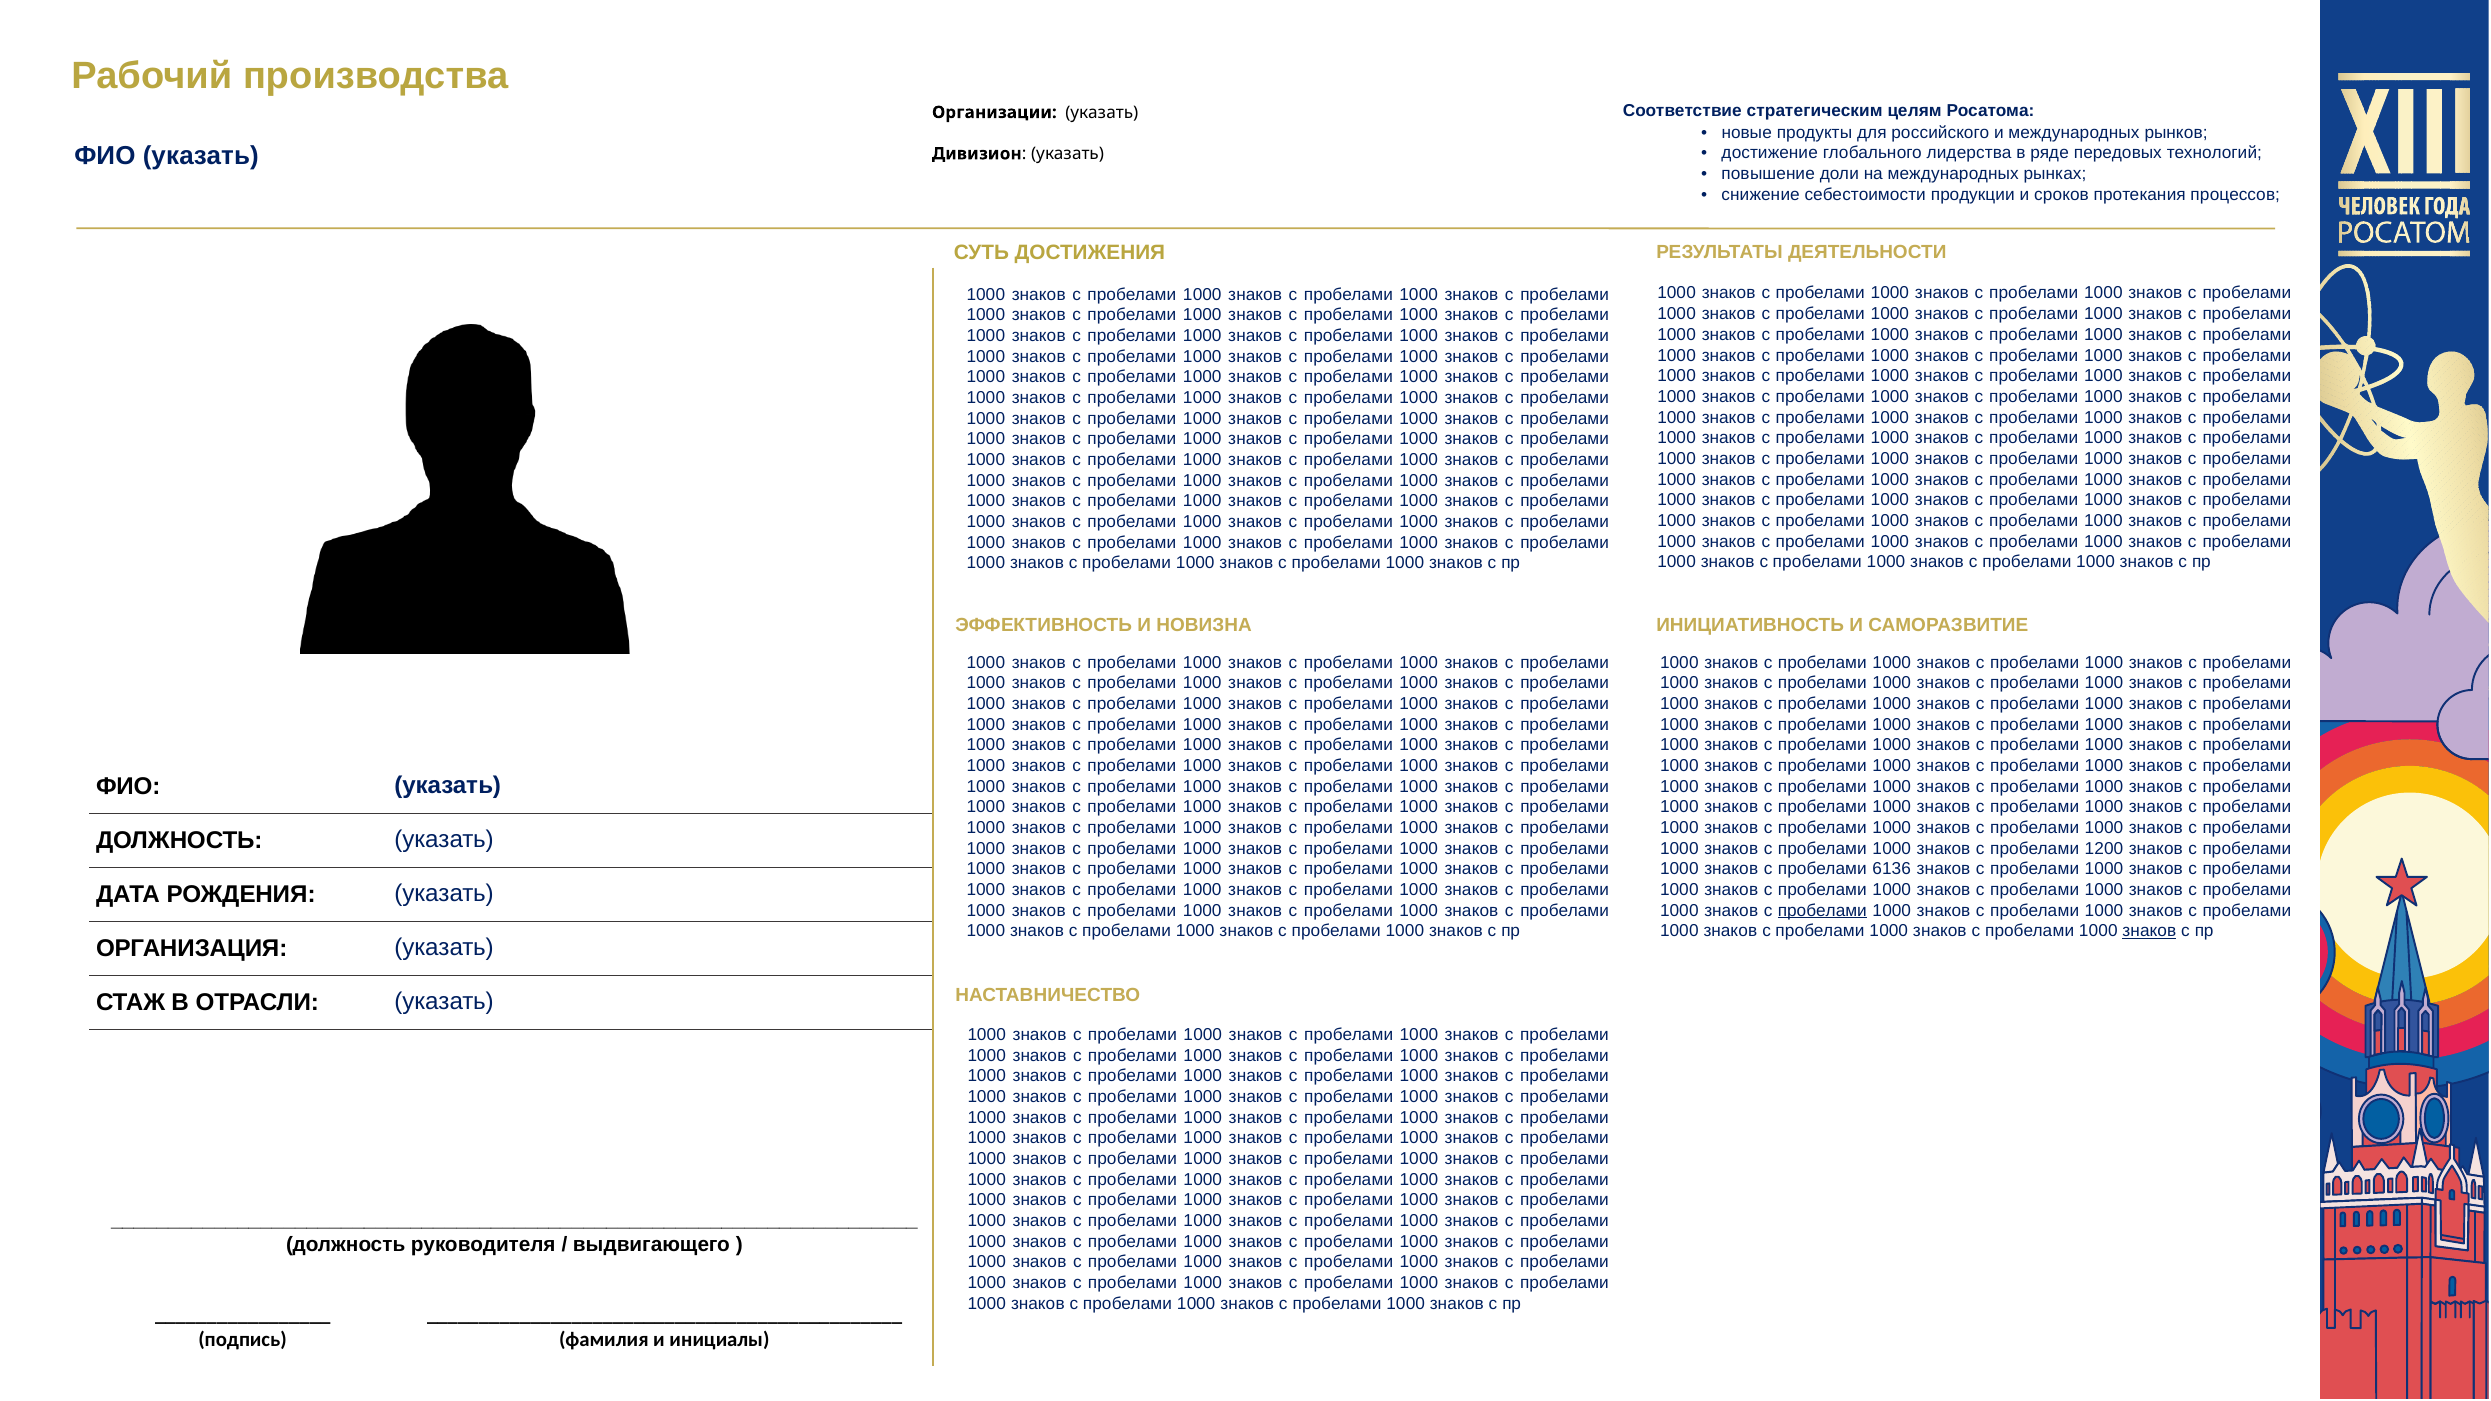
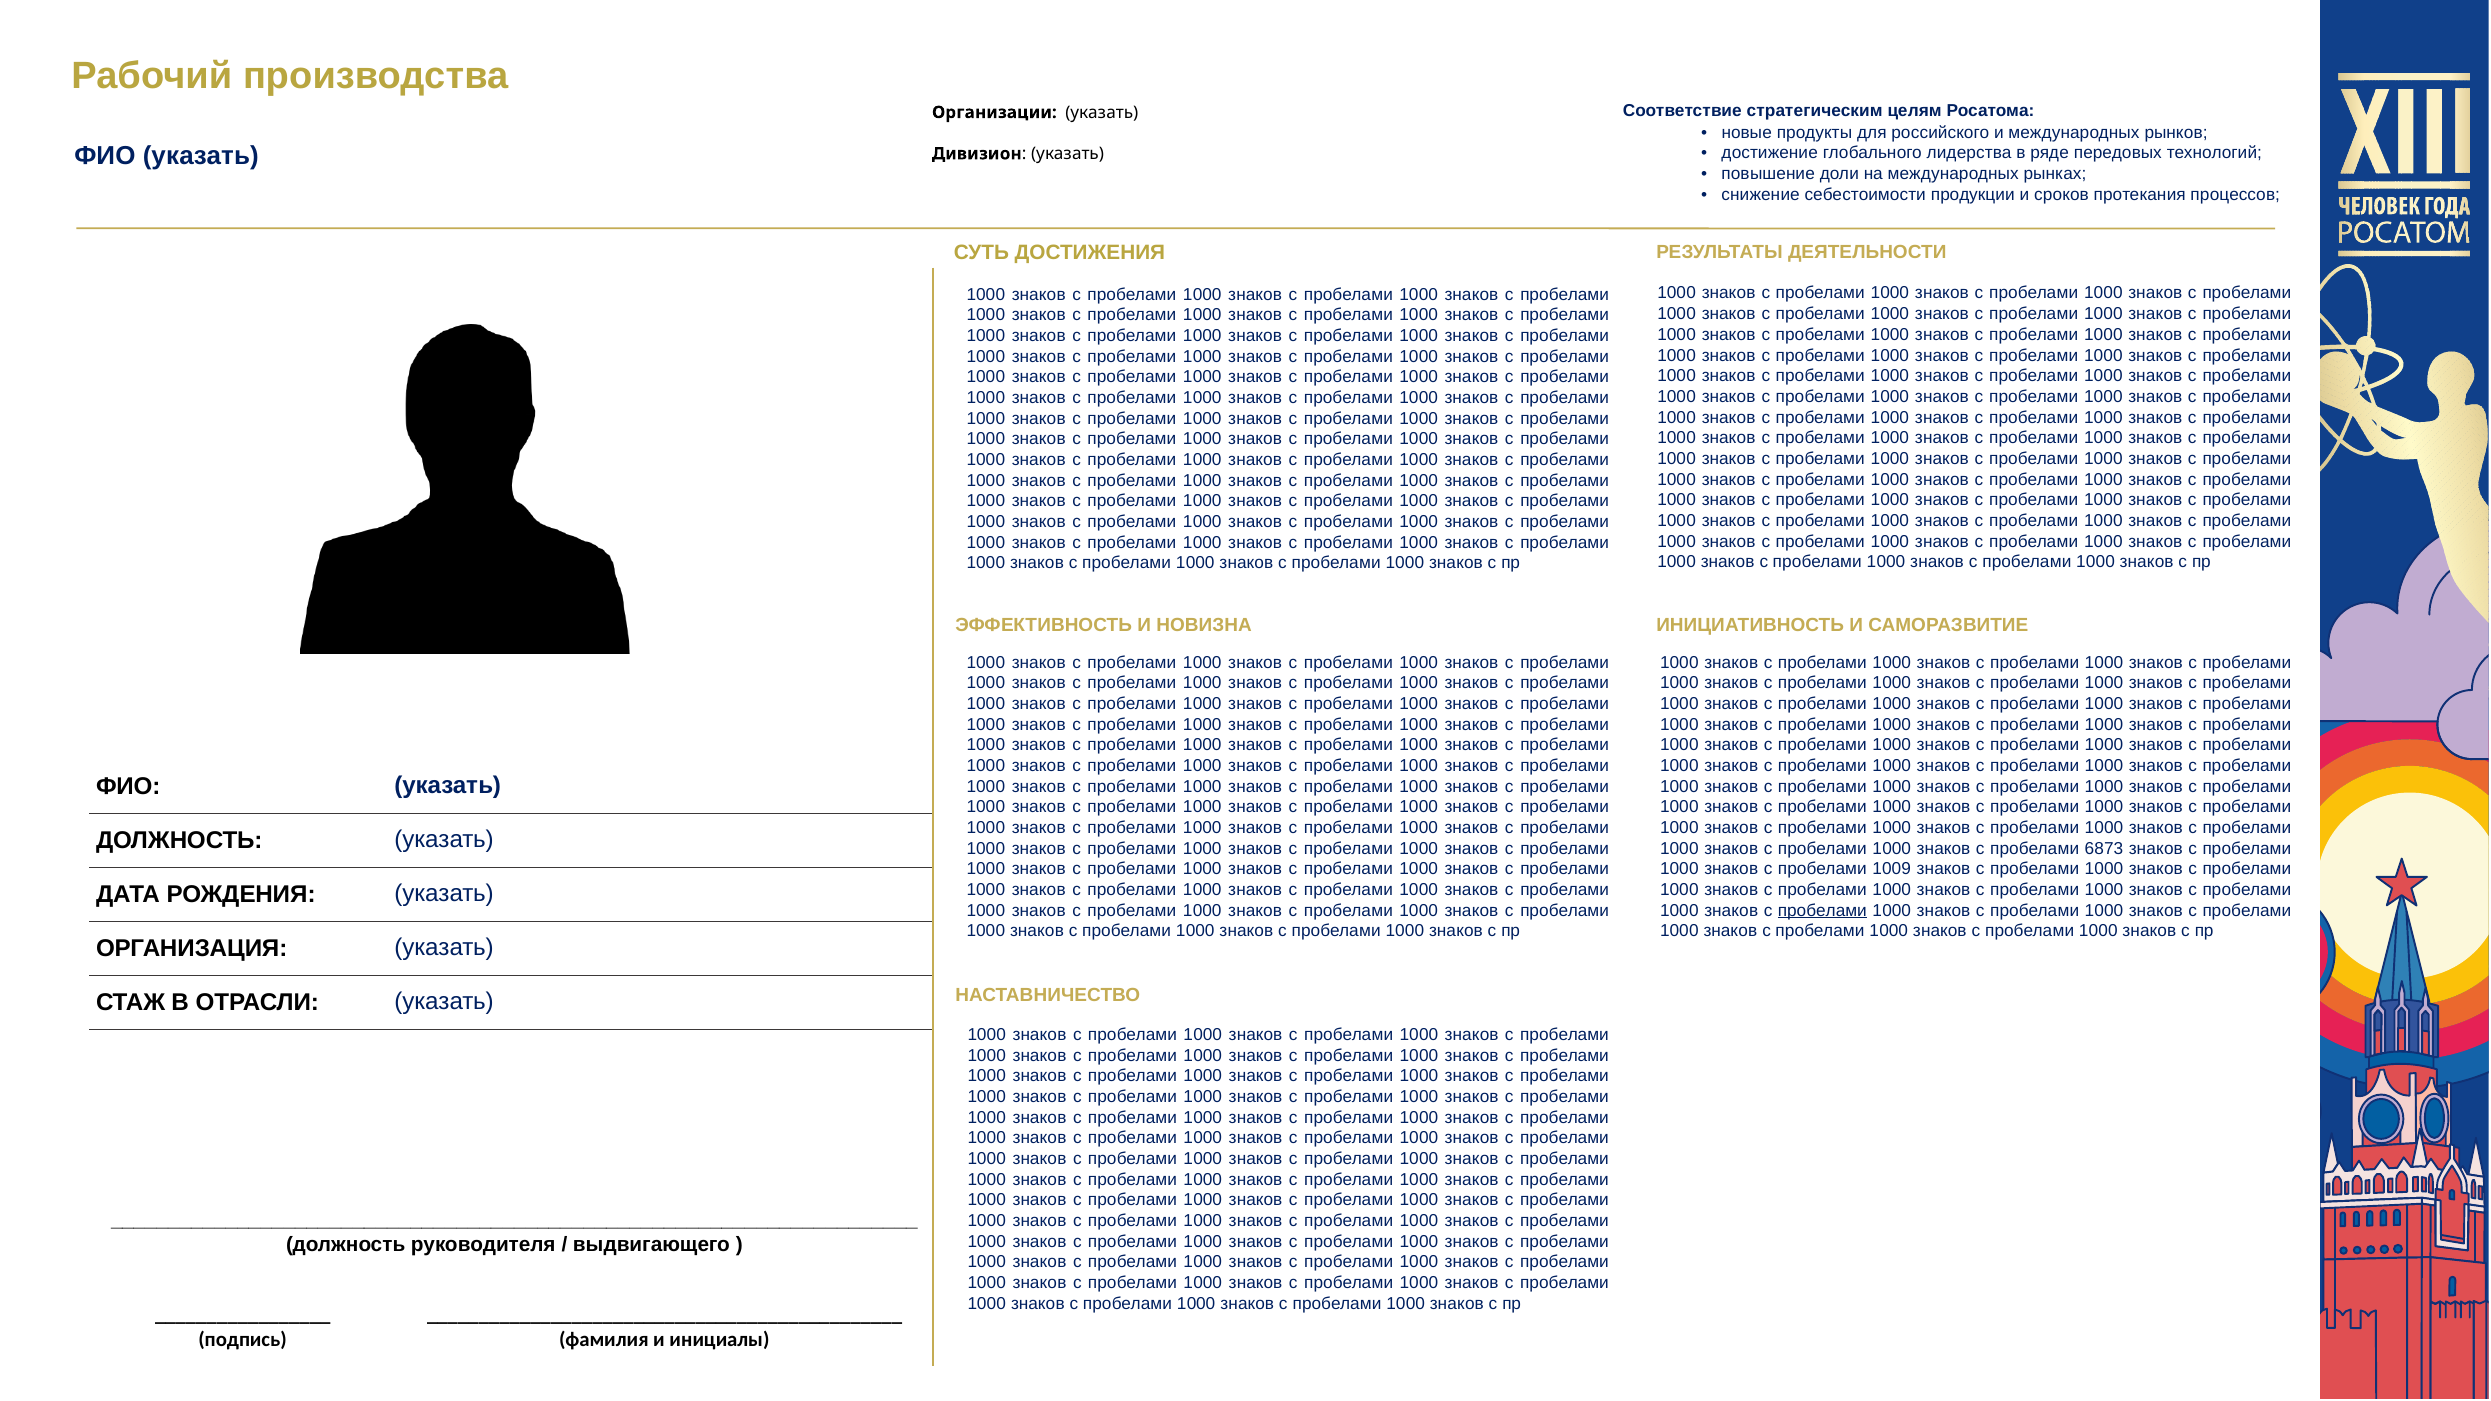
1200: 1200 -> 6873 (2104, 849)
6136: 6136 -> 1009 (1892, 869)
знаков underline: present -> none (2149, 931)
